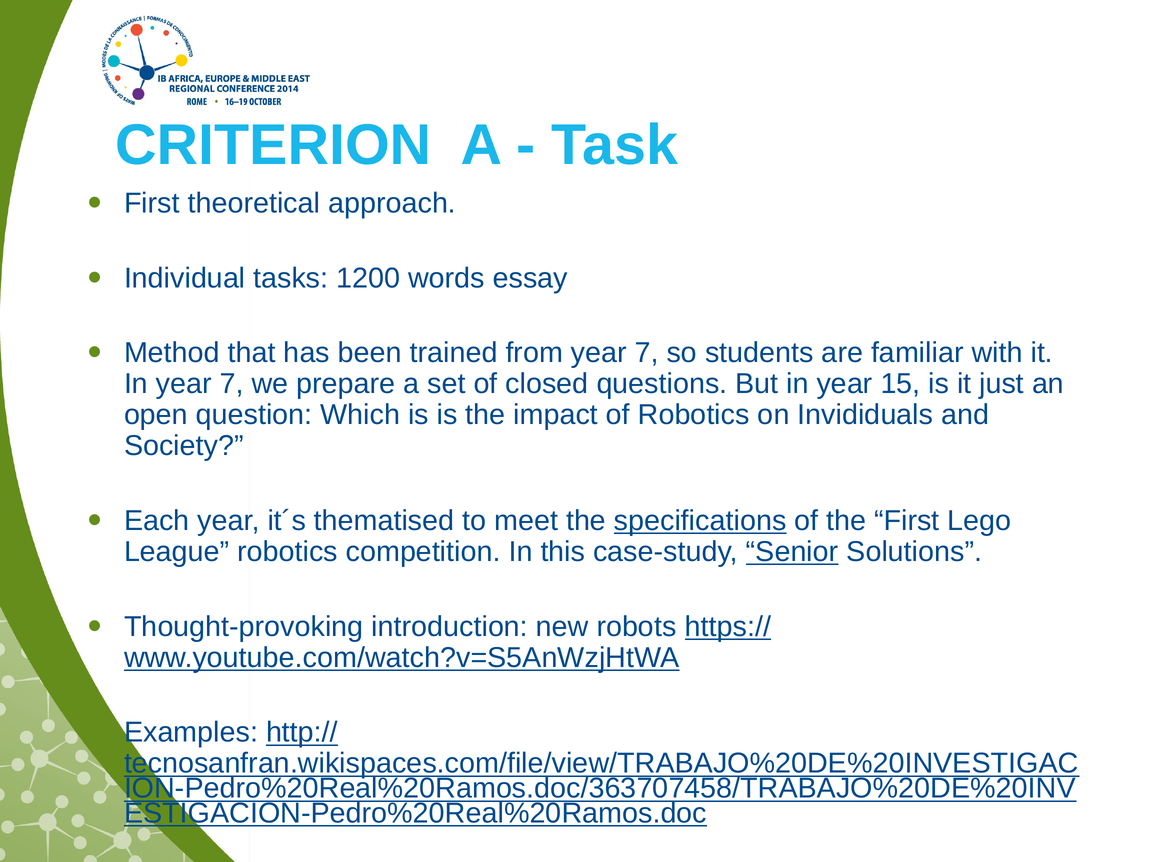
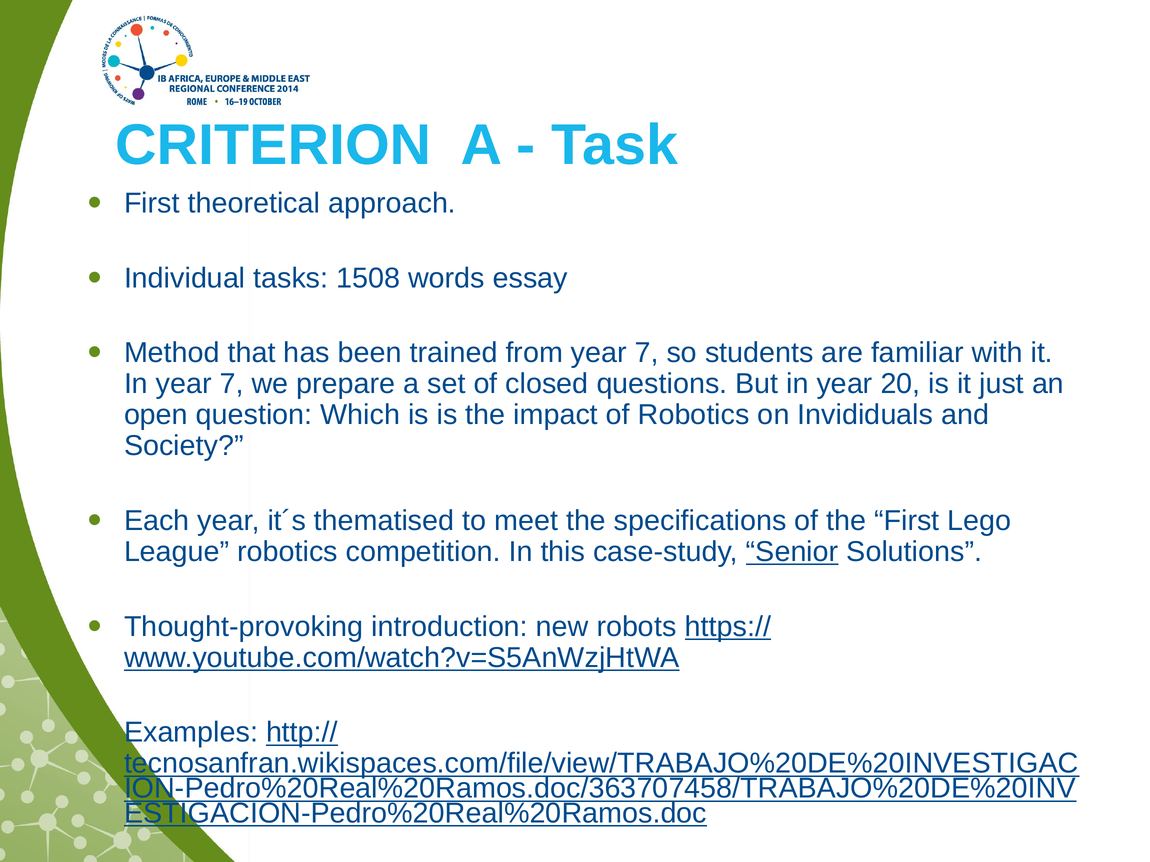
1200: 1200 -> 1508 (368, 278)
15: 15 -> 20 (900, 384)
specifications underline: present -> none (700, 521)
